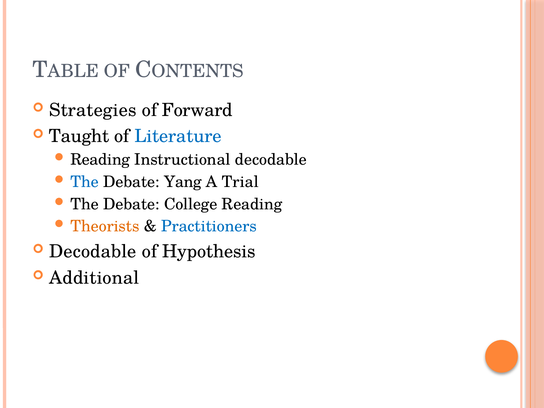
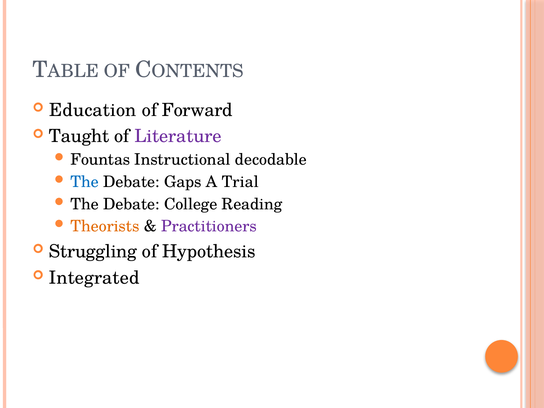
Strategies: Strategies -> Education (93, 110)
Literature colour: blue -> purple (178, 136)
Reading: Reading -> Fountas (100, 160)
Yang: Yang -> Gaps (183, 182)
Practitioners colour: blue -> purple (209, 226)
Decodable: Decodable -> Struggling (93, 251)
Additional: Additional -> Integrated (94, 278)
